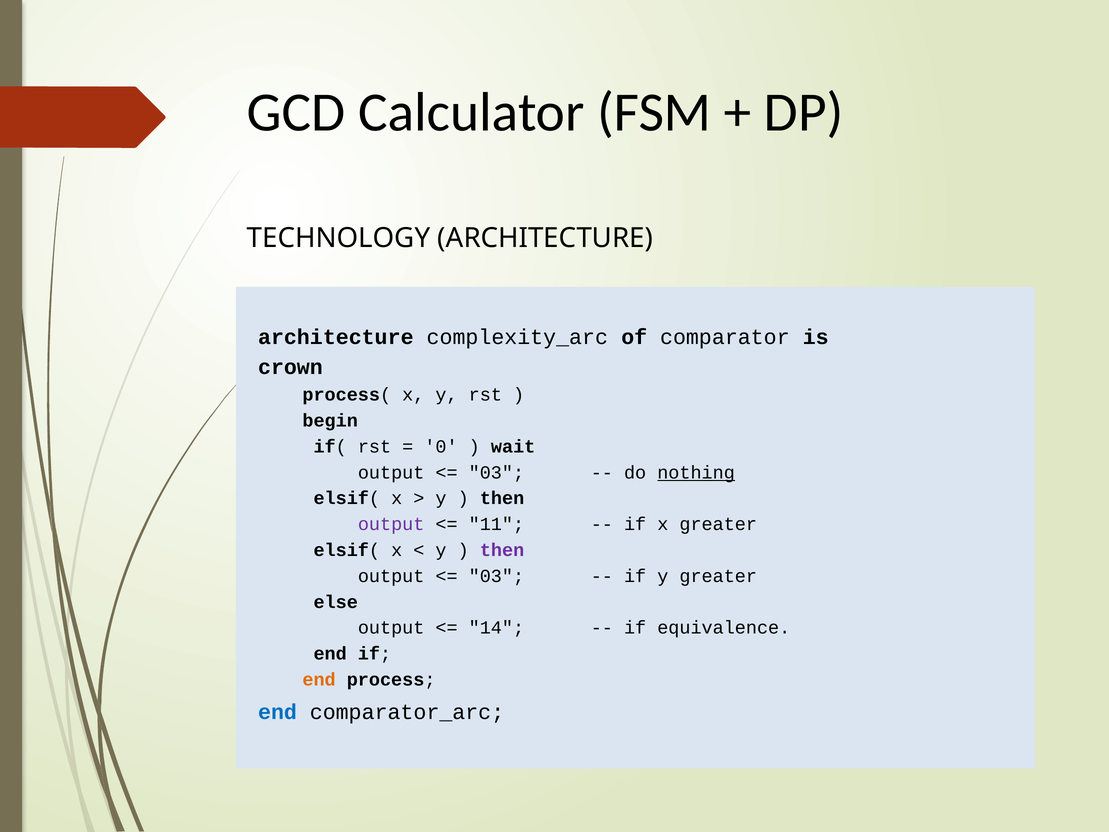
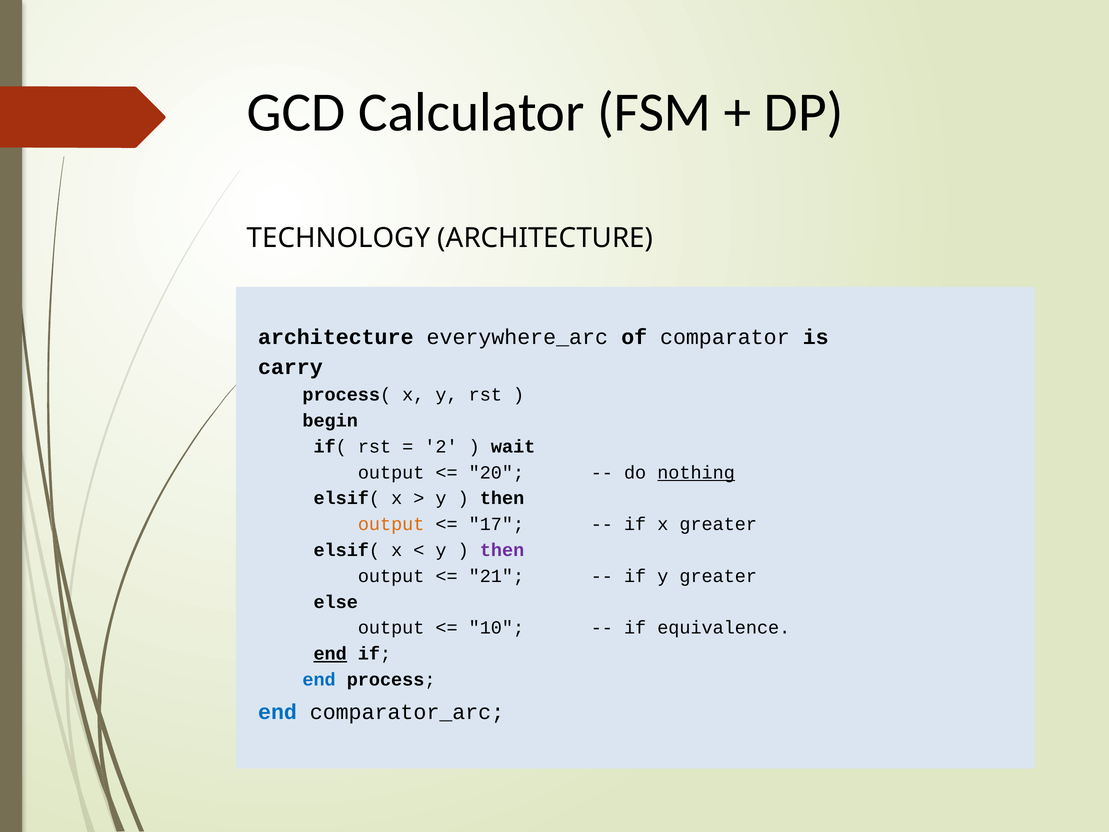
complexity_arc: complexity_arc -> everywhere_arc (517, 337)
crown: crown -> carry (290, 367)
0: 0 -> 2 (441, 446)
03: 03 -> 20 (496, 472)
output colour: purple -> orange (391, 524)
11: 11 -> 17 (496, 524)
03: 03 -> 21 (496, 576)
14: 14 -> 10 (496, 628)
end underline: none -> present (330, 654)
end colour: orange -> blue (319, 679)
